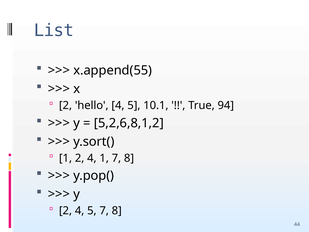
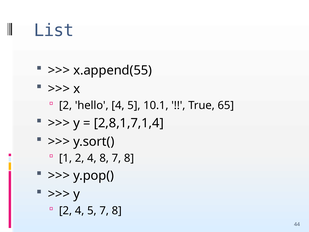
94: 94 -> 65 (226, 105)
5,2,6,8,1,2: 5,2,6,8,1,2 -> 2,8,1,7,1,4 (129, 123)
4 1: 1 -> 8 (104, 158)
